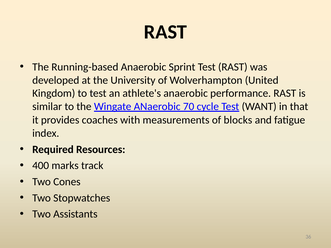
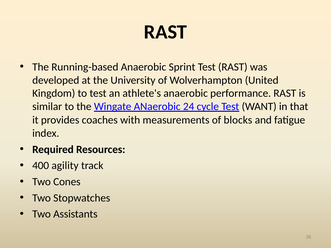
70: 70 -> 24 (189, 107)
marks: marks -> agility (65, 166)
